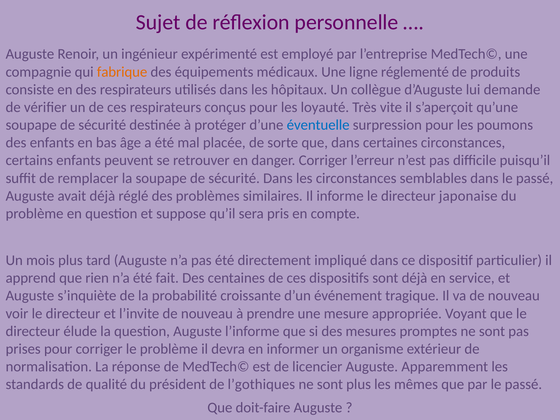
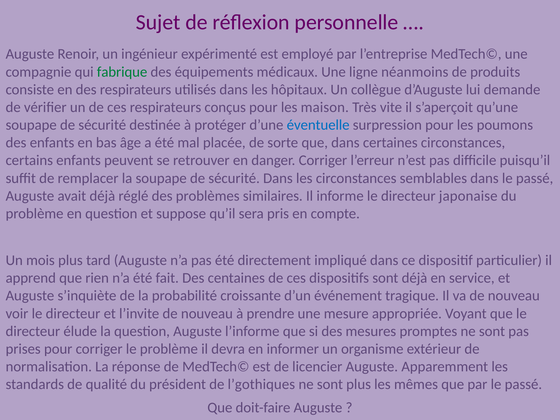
fabrique colour: orange -> green (122, 72)
réglementé: réglementé -> néanmoins (415, 72)
loyauté: loyauté -> maison (325, 107)
